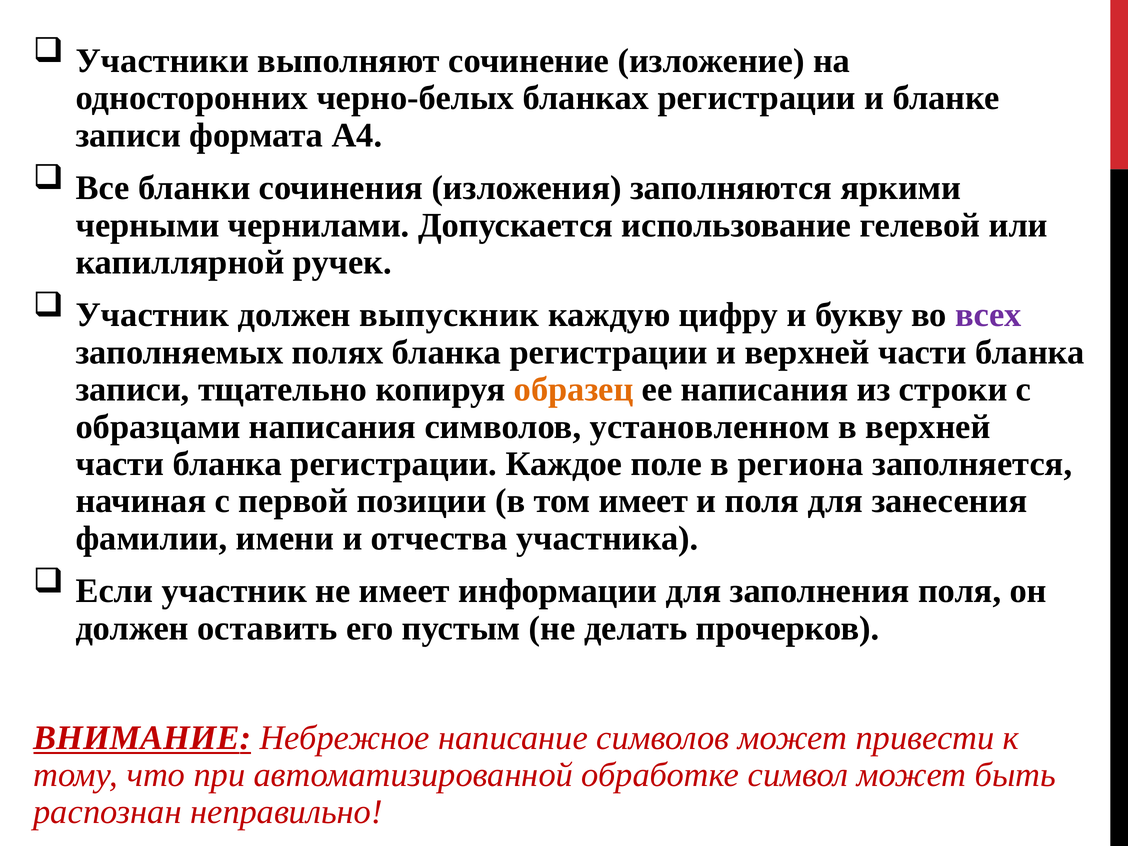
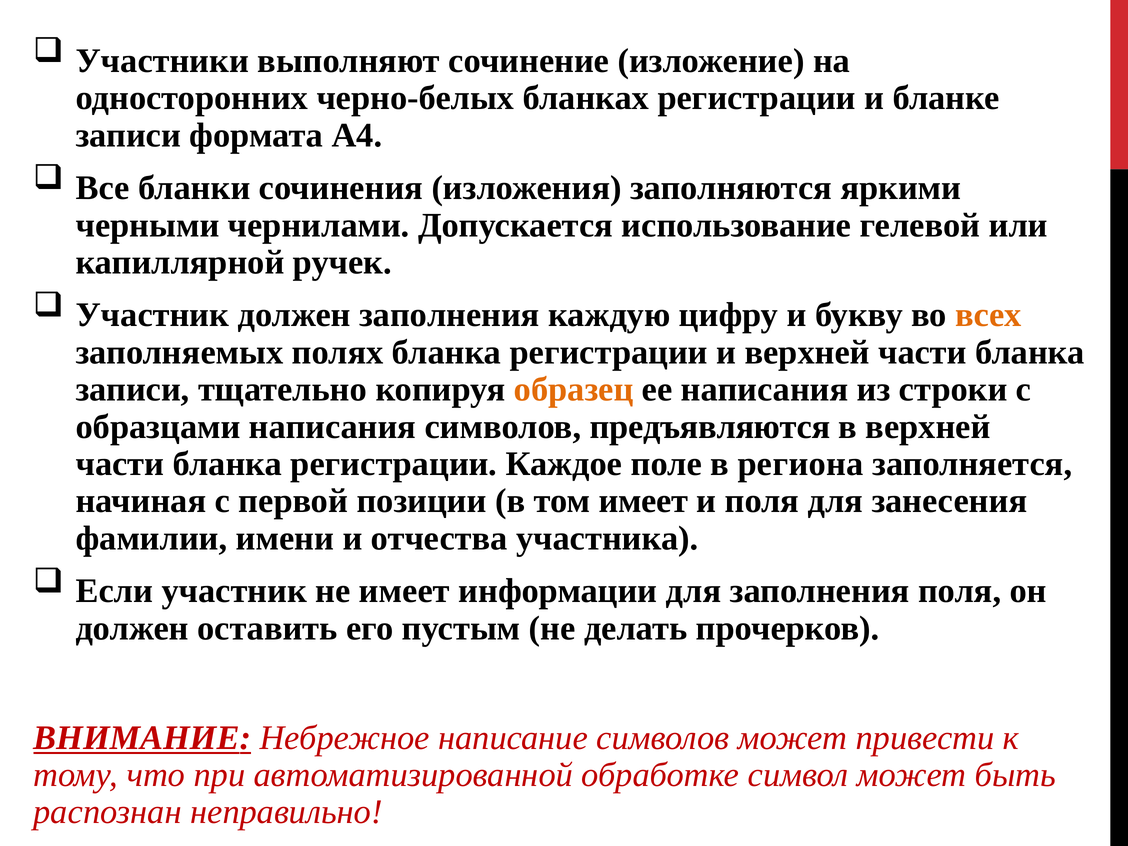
должен выпускник: выпускник -> заполнения (449, 315)
всех colour: purple -> orange (989, 315)
установленном: установленном -> предъявляются (710, 427)
